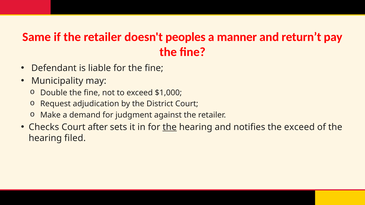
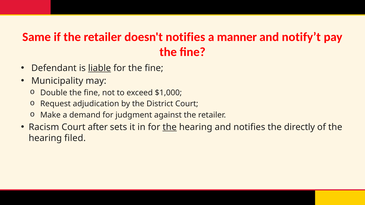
doesn't peoples: peoples -> notifies (185, 37)
return’t: return’t -> notify’t (301, 37)
liable underline: none -> present (100, 68)
Checks: Checks -> Racism (44, 127)
the exceed: exceed -> directly (299, 127)
